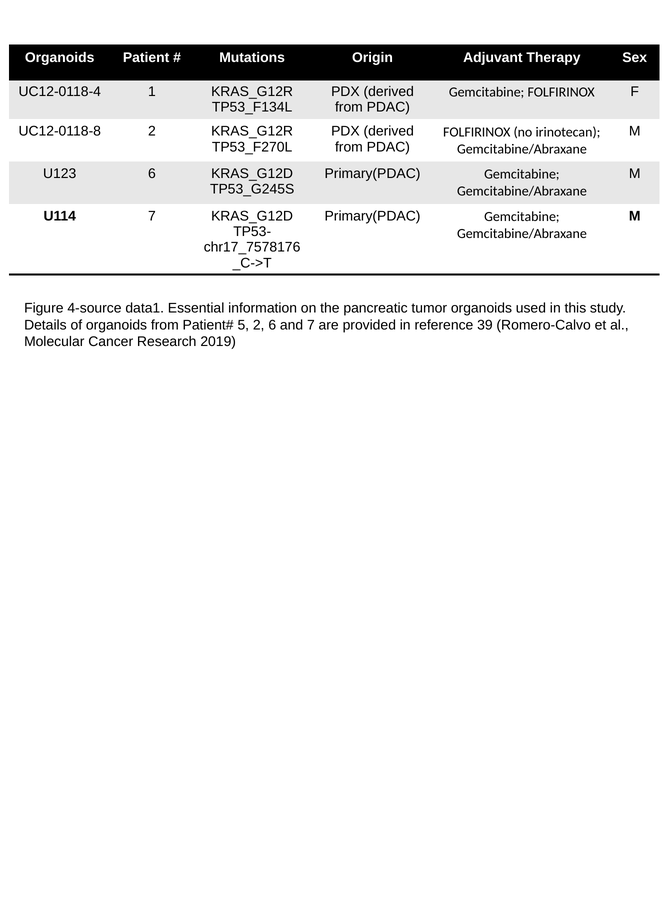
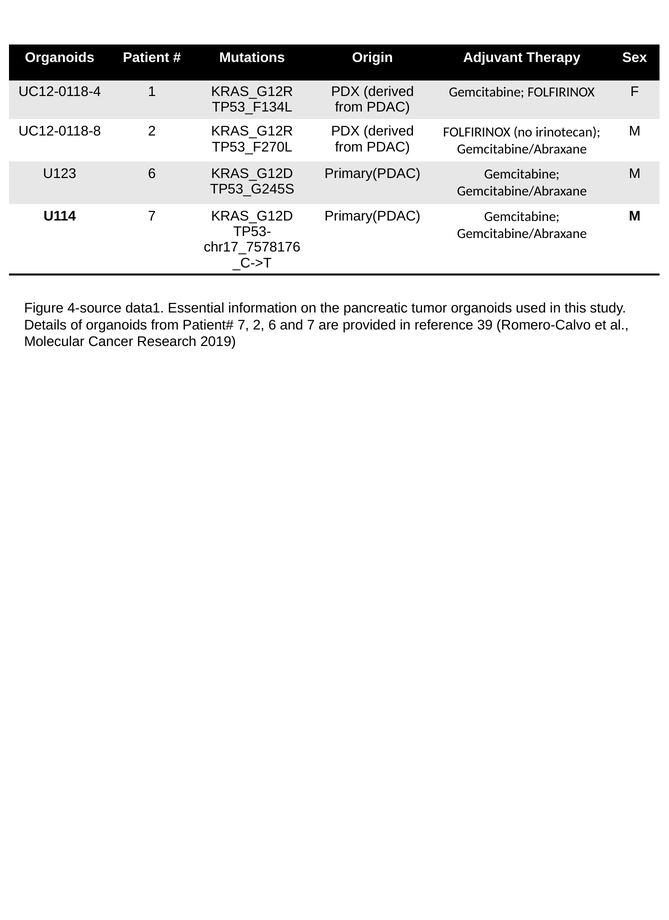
5: 5 -> 7 (243, 325)
